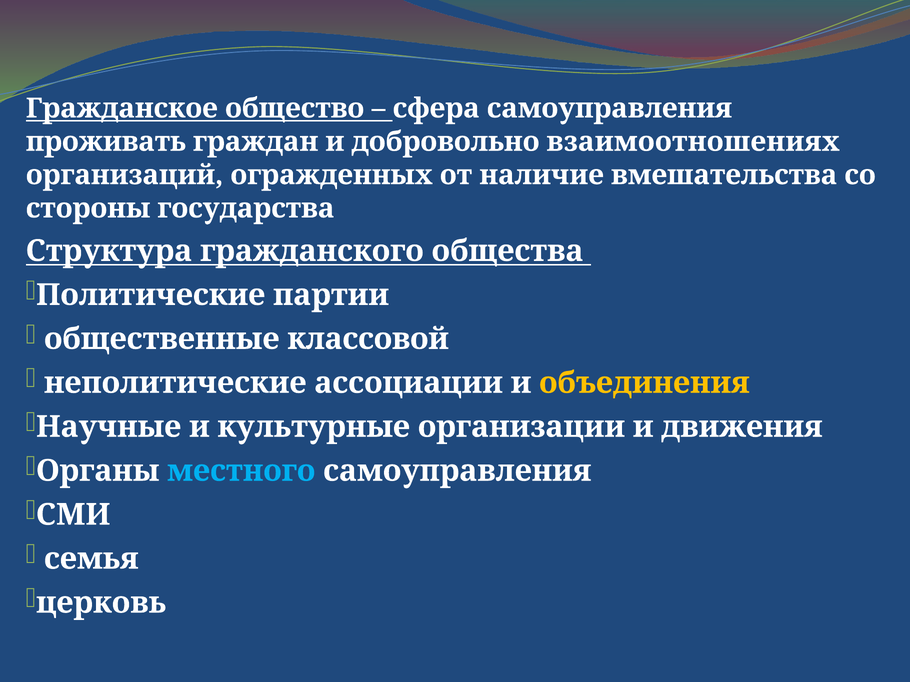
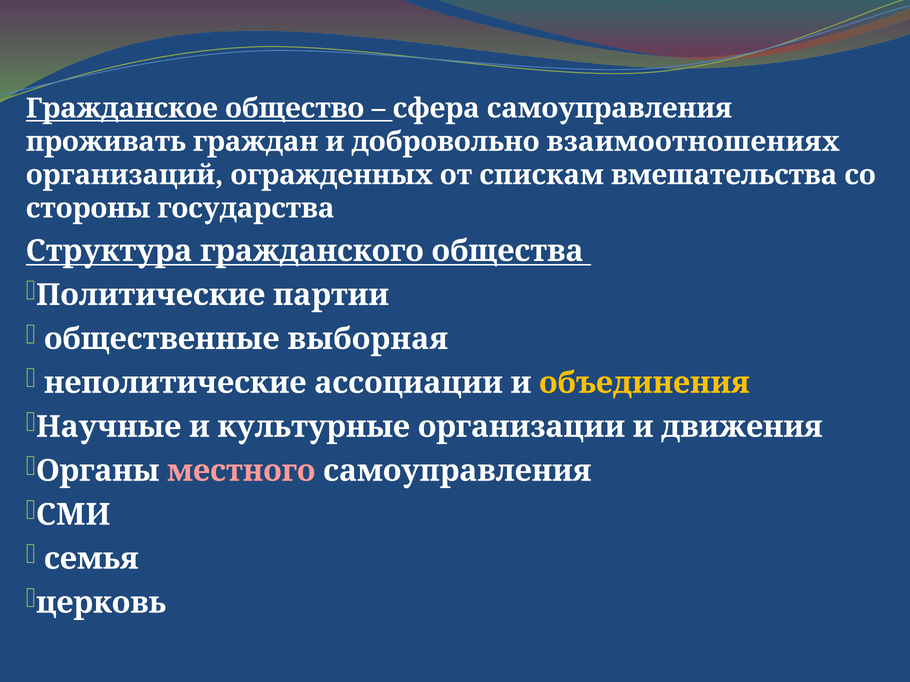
наличие: наличие -> спискам (542, 175)
классовой: классовой -> выборная (368, 339)
местного colour: light blue -> pink (241, 471)
